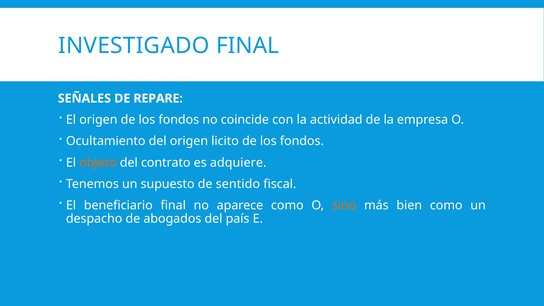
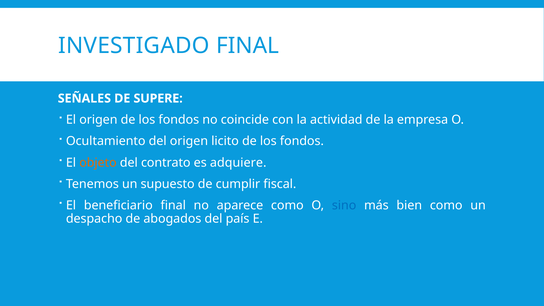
REPARE: REPARE -> SUPERE (158, 98)
sentido: sentido -> cumplir (238, 184)
sino colour: orange -> blue (344, 205)
